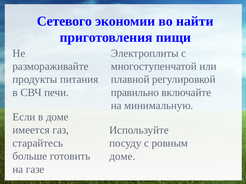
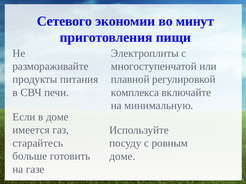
найти: найти -> минут (195, 21)
правильно: правильно -> комплекса (135, 93)
